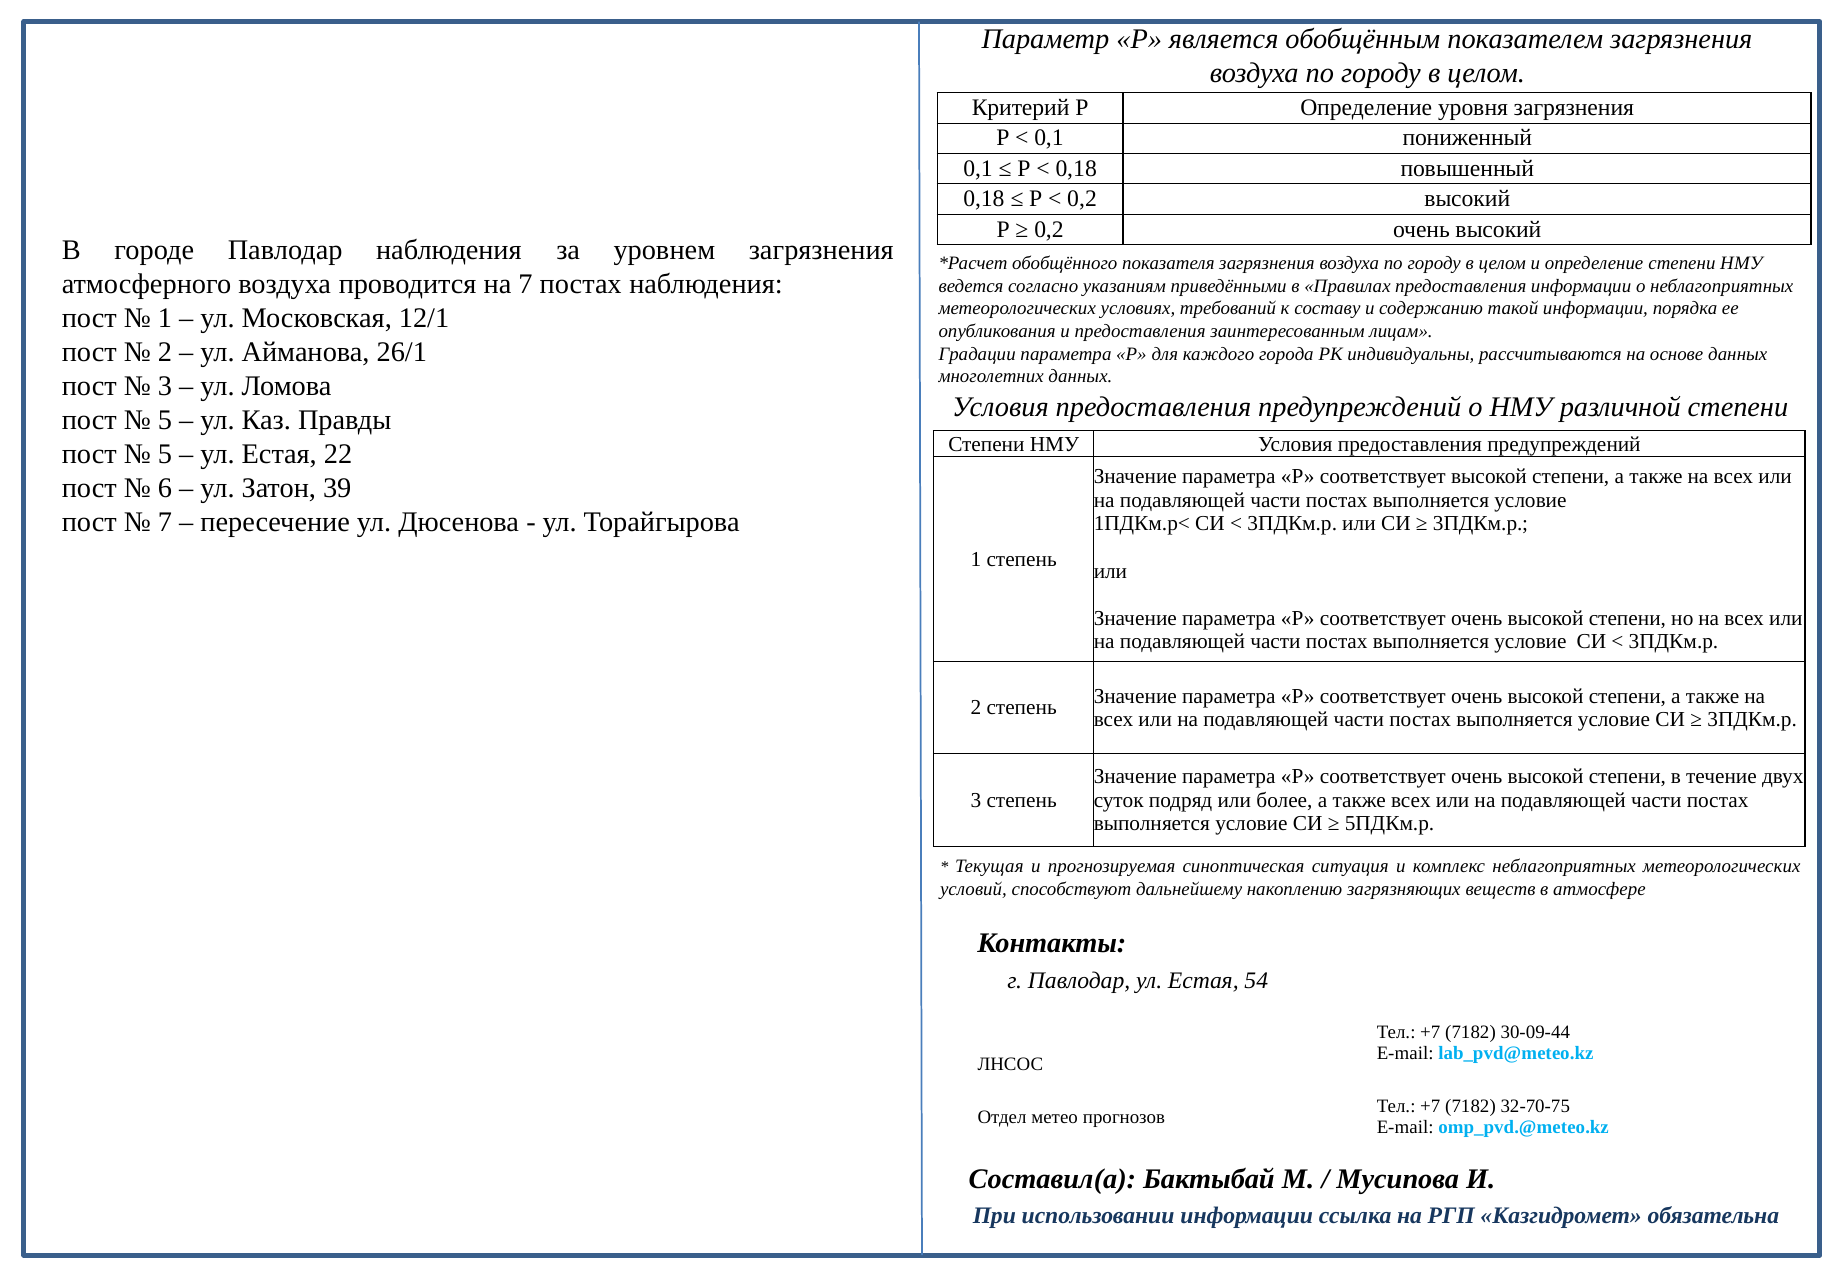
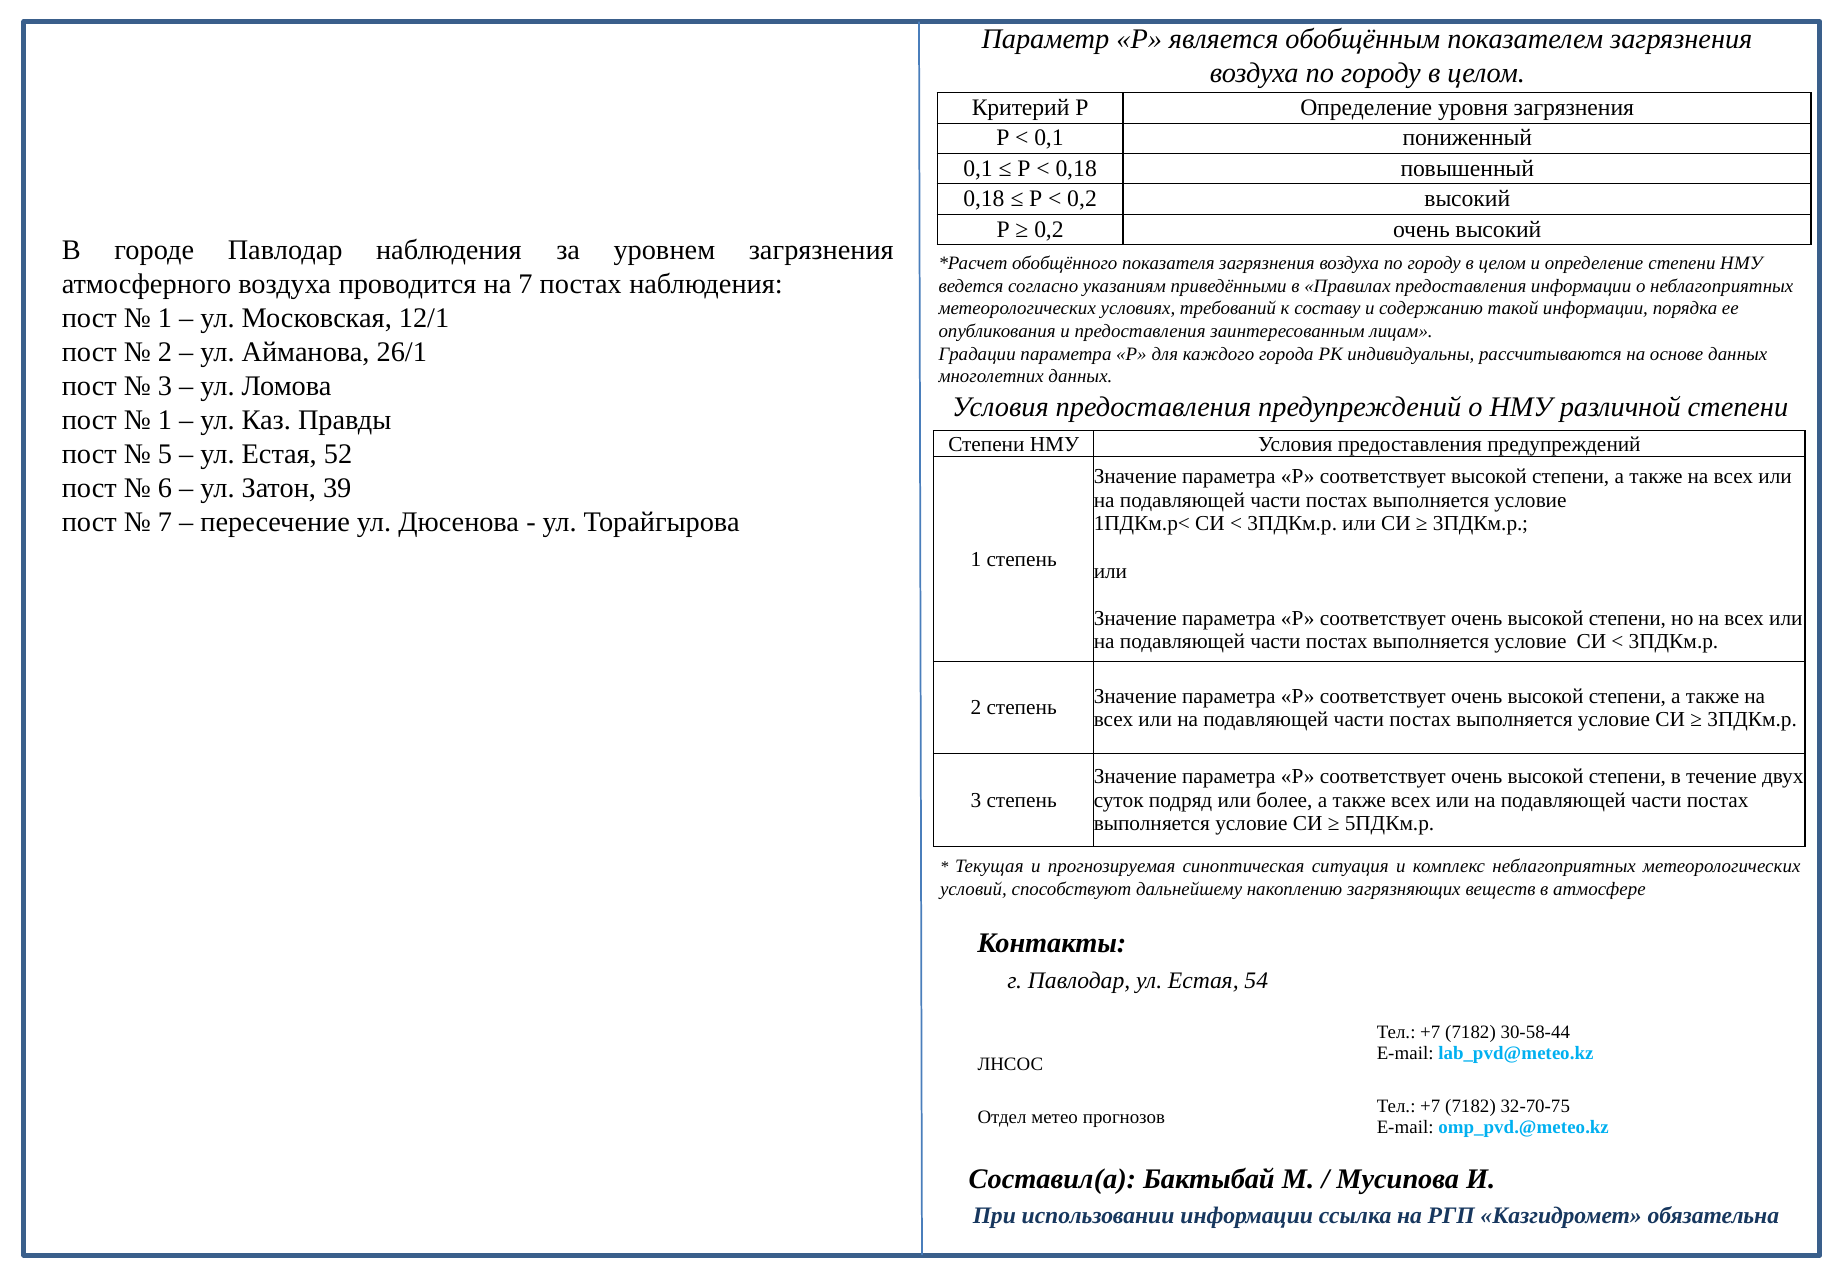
5: 5 -> 1 (165, 420)
22: 22 -> 52 (338, 454)
30-09-44: 30-09-44 -> 30-58-44 (1535, 1032)
